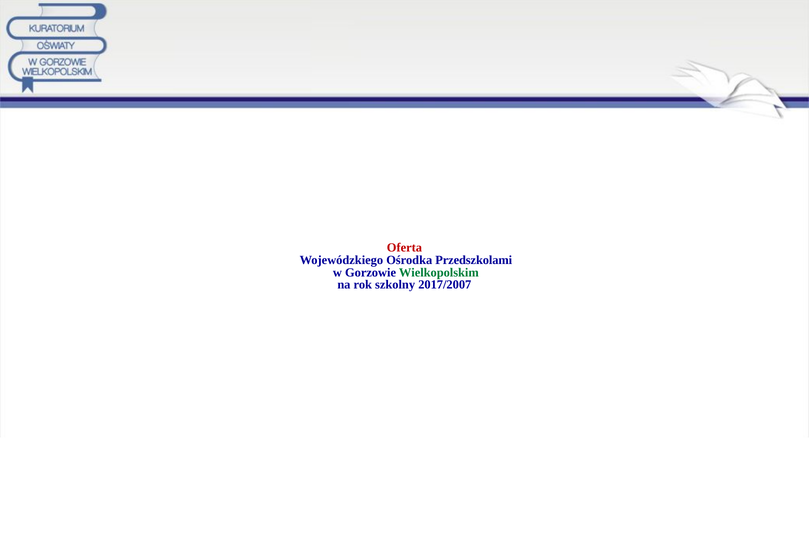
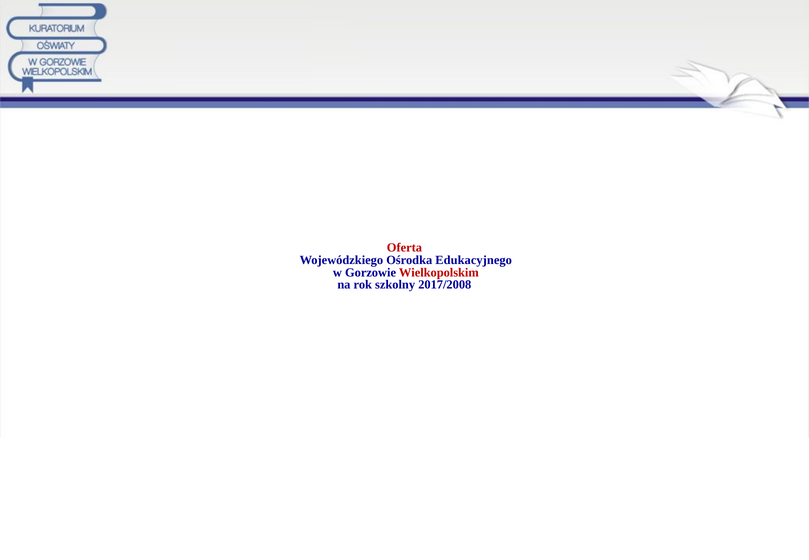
Przedszkolami: Przedszkolami -> Edukacyjnego (474, 260)
Wielkopolskim colour: green -> red (439, 272)
2017/2007: 2017/2007 -> 2017/2008 (445, 285)
